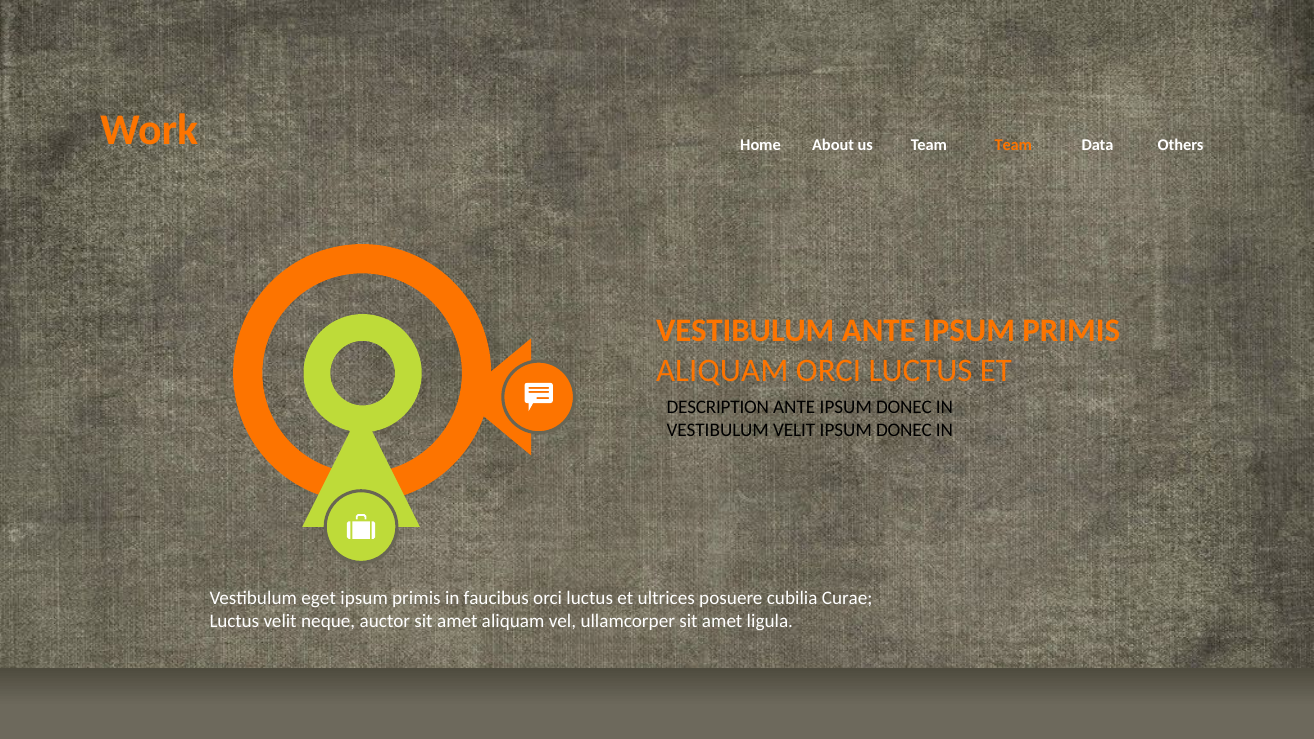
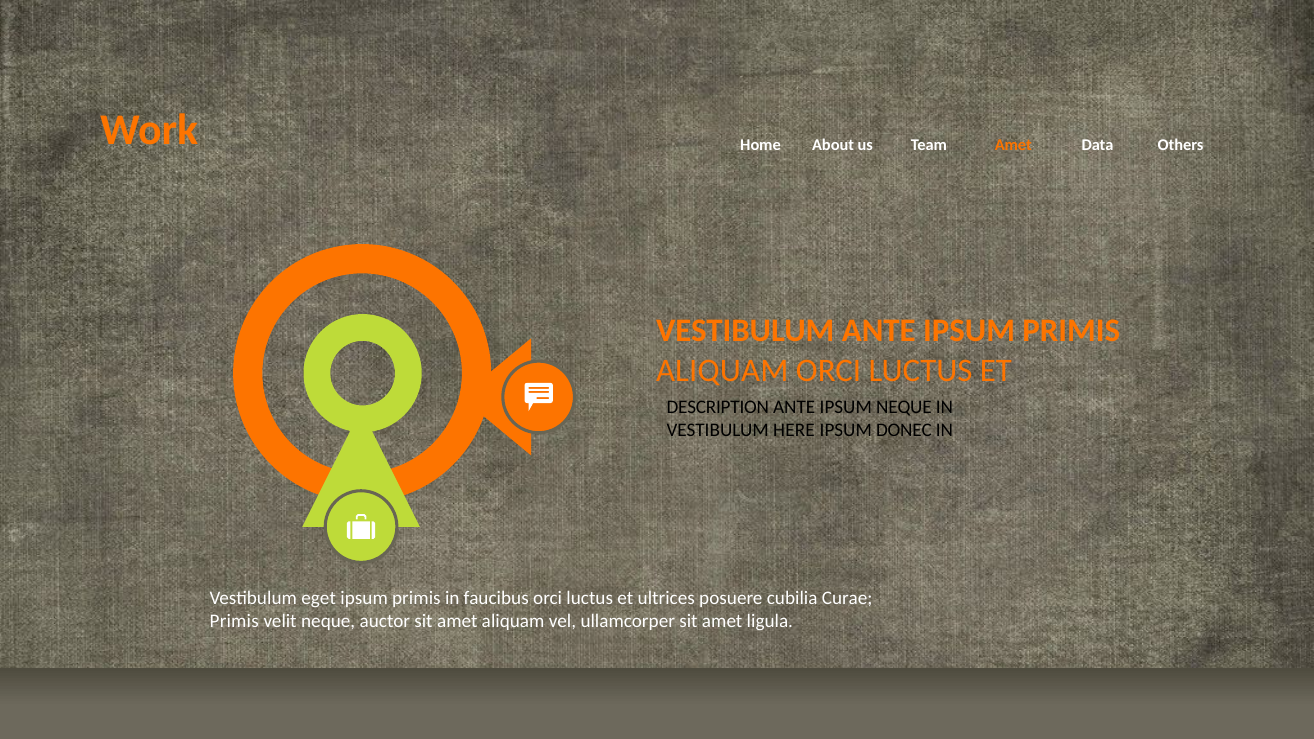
Team Team: Team -> Amet (1013, 145)
ANTE IPSUM DONEC: DONEC -> NEQUE (904, 407)
VESTIBULUM VELIT: VELIT -> HERE (794, 430)
Luctus: Luctus -> Primis (234, 621)
